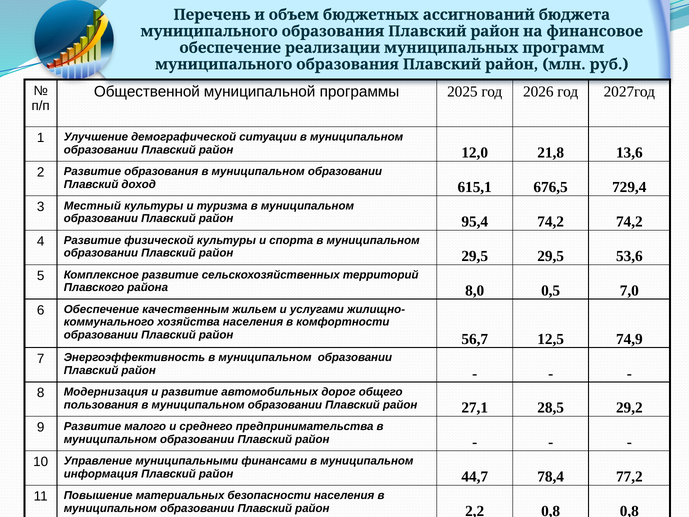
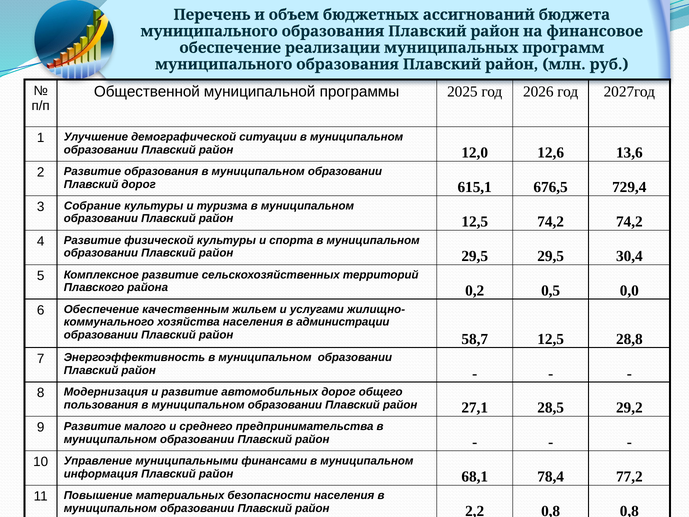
21,8: 21,8 -> 12,6 (551, 153)
Плавский доход: доход -> дорог (139, 184)
Местный: Местный -> Собрание (92, 206)
район 95,4: 95,4 -> 12,5 (475, 222)
53,6: 53,6 -> 30,4 (629, 256)
8,0: 8,0 -> 0,2 (475, 291)
7,0: 7,0 -> 0,0 (629, 291)
комфортности: комфортности -> администрации (343, 322)
56,7: 56,7 -> 58,7 (475, 339)
74,9: 74,9 -> 28,8 (629, 339)
44,7: 44,7 -> 68,1 (475, 477)
